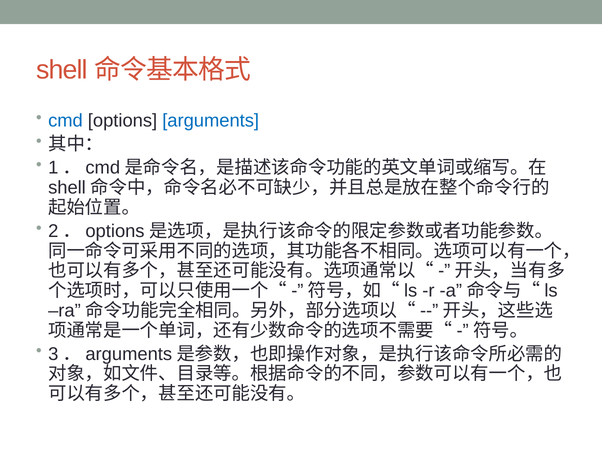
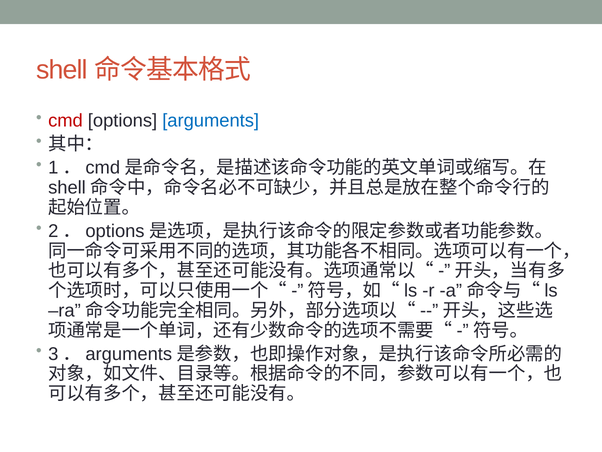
cmd colour: blue -> red (65, 121)
